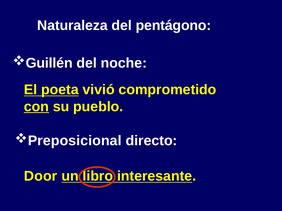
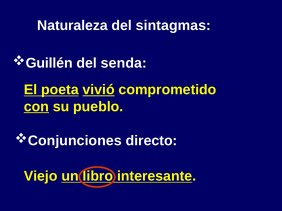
pentágono: pentágono -> sintagmas (173, 26)
noche: noche -> senda (124, 63)
vivió underline: none -> present (99, 90)
Preposicional: Preposicional -> Conjunciones (75, 141)
Door: Door -> Viejo (41, 177)
